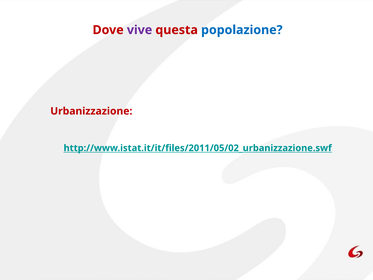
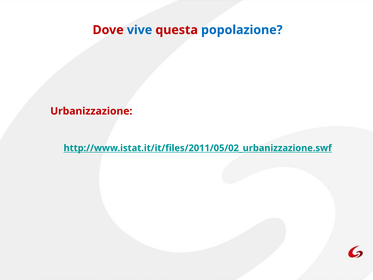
vive colour: purple -> blue (140, 30)
